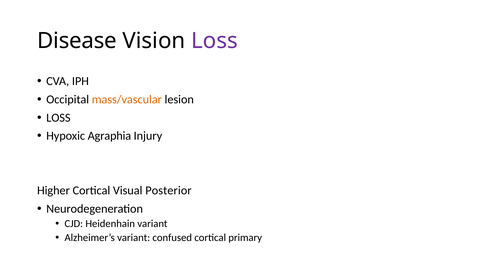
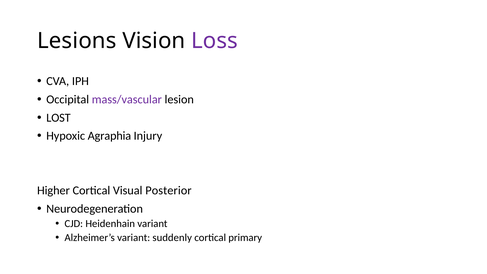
Disease: Disease -> Lesions (77, 41)
mass/vascular colour: orange -> purple (127, 99)
LOSS: LOSS -> LOST (58, 118)
confused: confused -> suddenly (172, 238)
